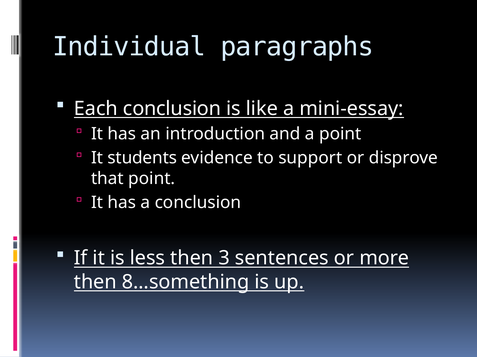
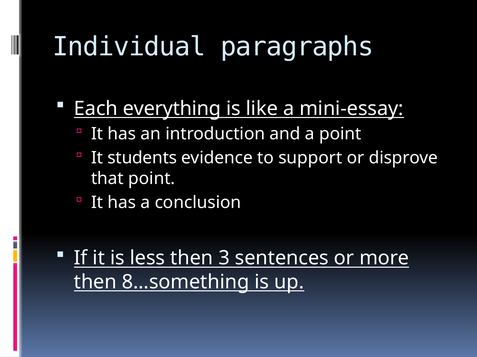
Each conclusion: conclusion -> everything (172, 109)
